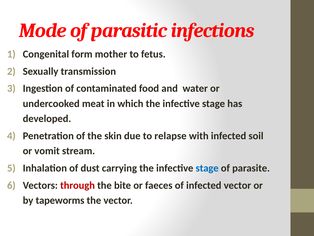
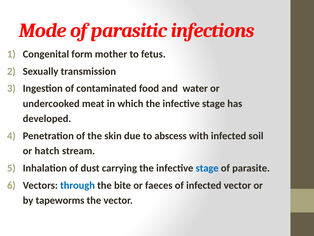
relapse: relapse -> abscess (171, 136)
vomit: vomit -> hatch (47, 151)
through colour: red -> blue (78, 185)
